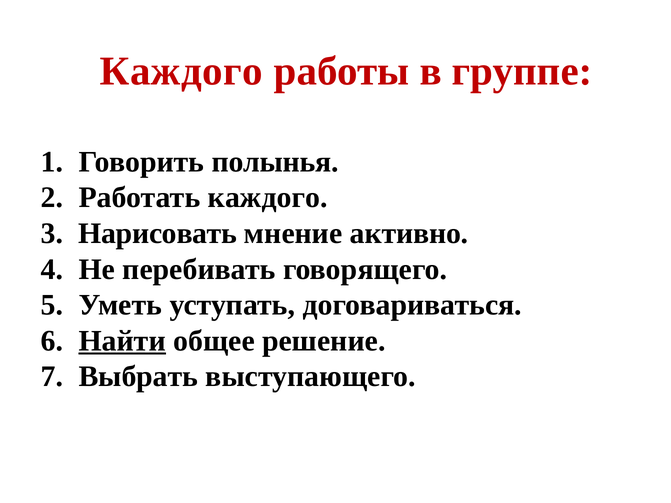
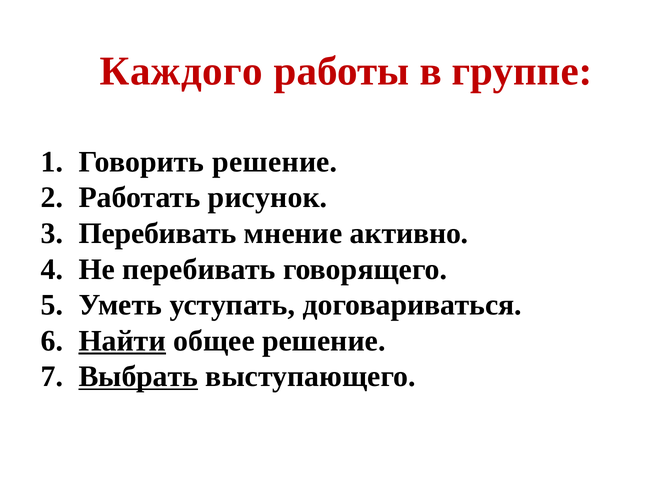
Говорить полынья: полынья -> решение (275, 162)
Работать каждого: каждого -> рисунок (268, 198)
Нарисовать: Нарисовать -> Перебивать (158, 234)
Выбрать underline: none -> present (138, 377)
